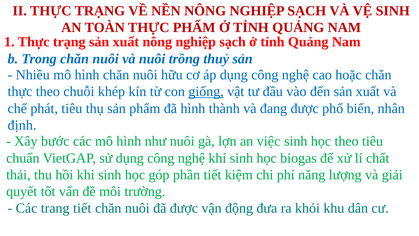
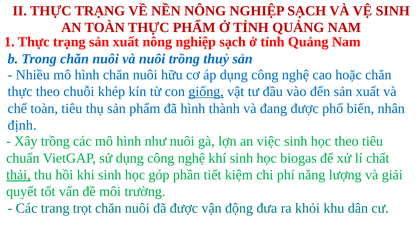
chế phát: phát -> toàn (44, 108)
Xây bước: bước -> trồng (55, 141)
thải underline: none -> present (18, 175)
trang tiết: tiết -> trọt (82, 208)
